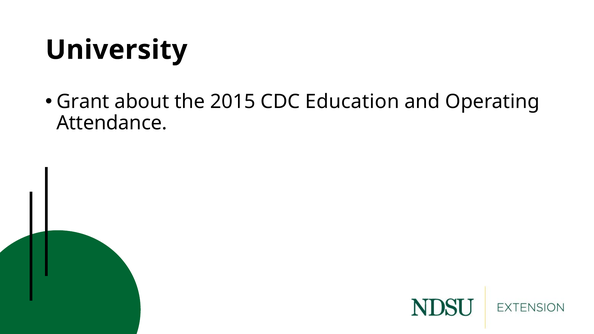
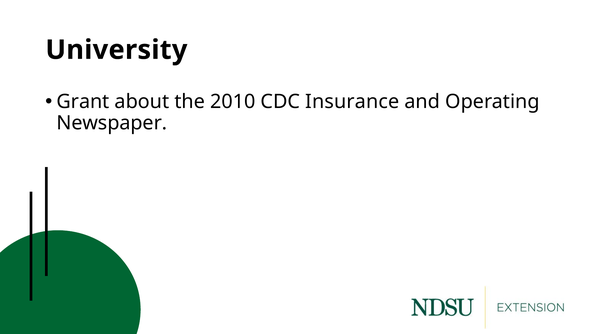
2015: 2015 -> 2010 (233, 102)
Education: Education -> Insurance (352, 102)
Attendance: Attendance -> Newspaper (112, 123)
